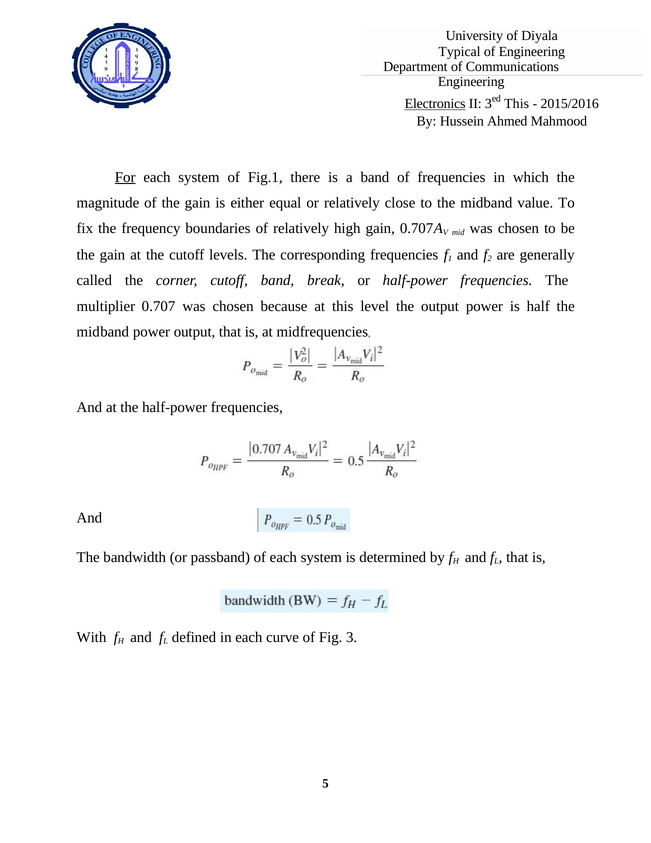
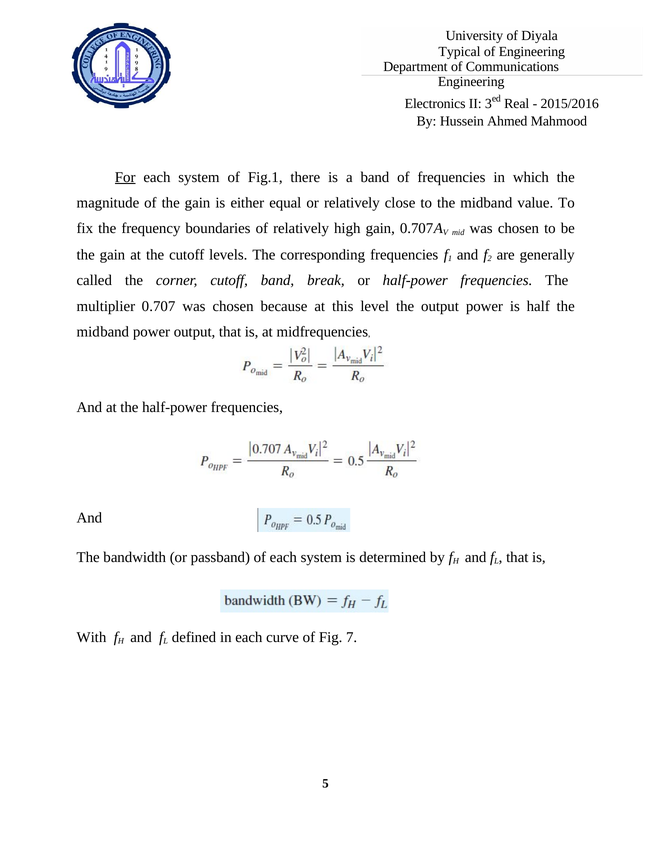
Electronics underline: present -> none (435, 104)
This: This -> Real (517, 104)
Fig 3: 3 -> 7 (352, 637)
